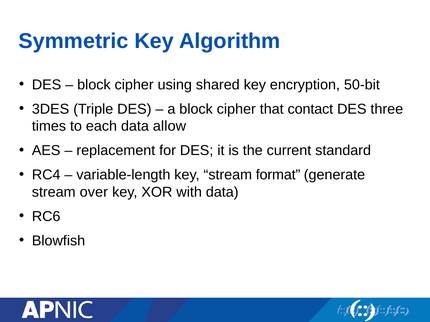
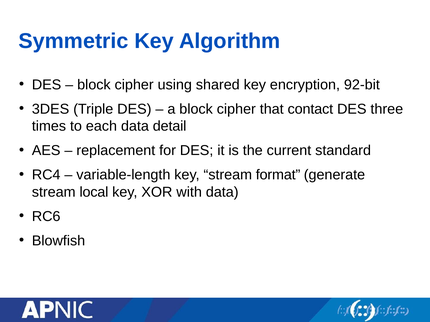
50-bit: 50-bit -> 92-bit (362, 85)
allow: allow -> detail (170, 126)
over: over -> local (94, 192)
